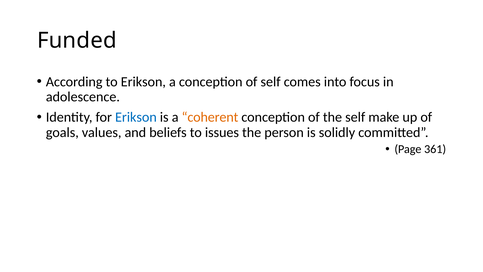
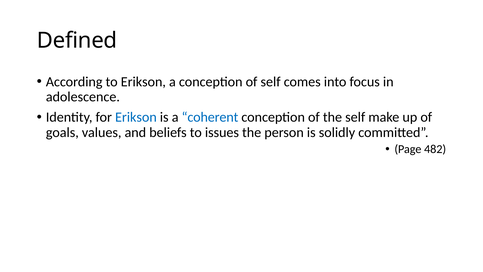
Funded: Funded -> Defined (77, 41)
coherent colour: orange -> blue (210, 117)
361: 361 -> 482 (435, 149)
